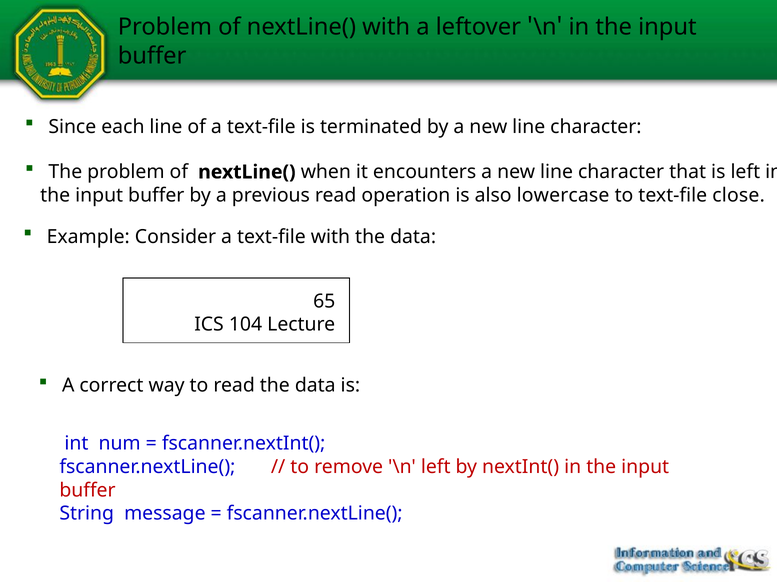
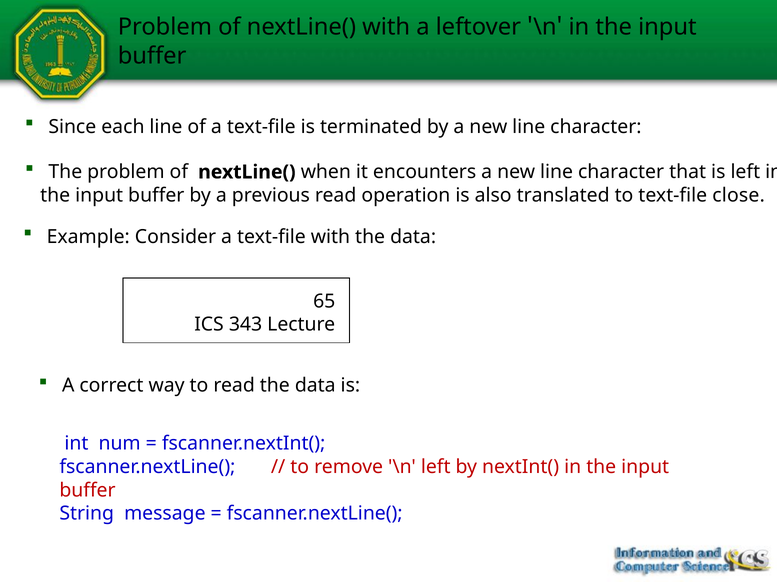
lowercase: lowercase -> translated (563, 196)
104: 104 -> 343 (246, 325)
